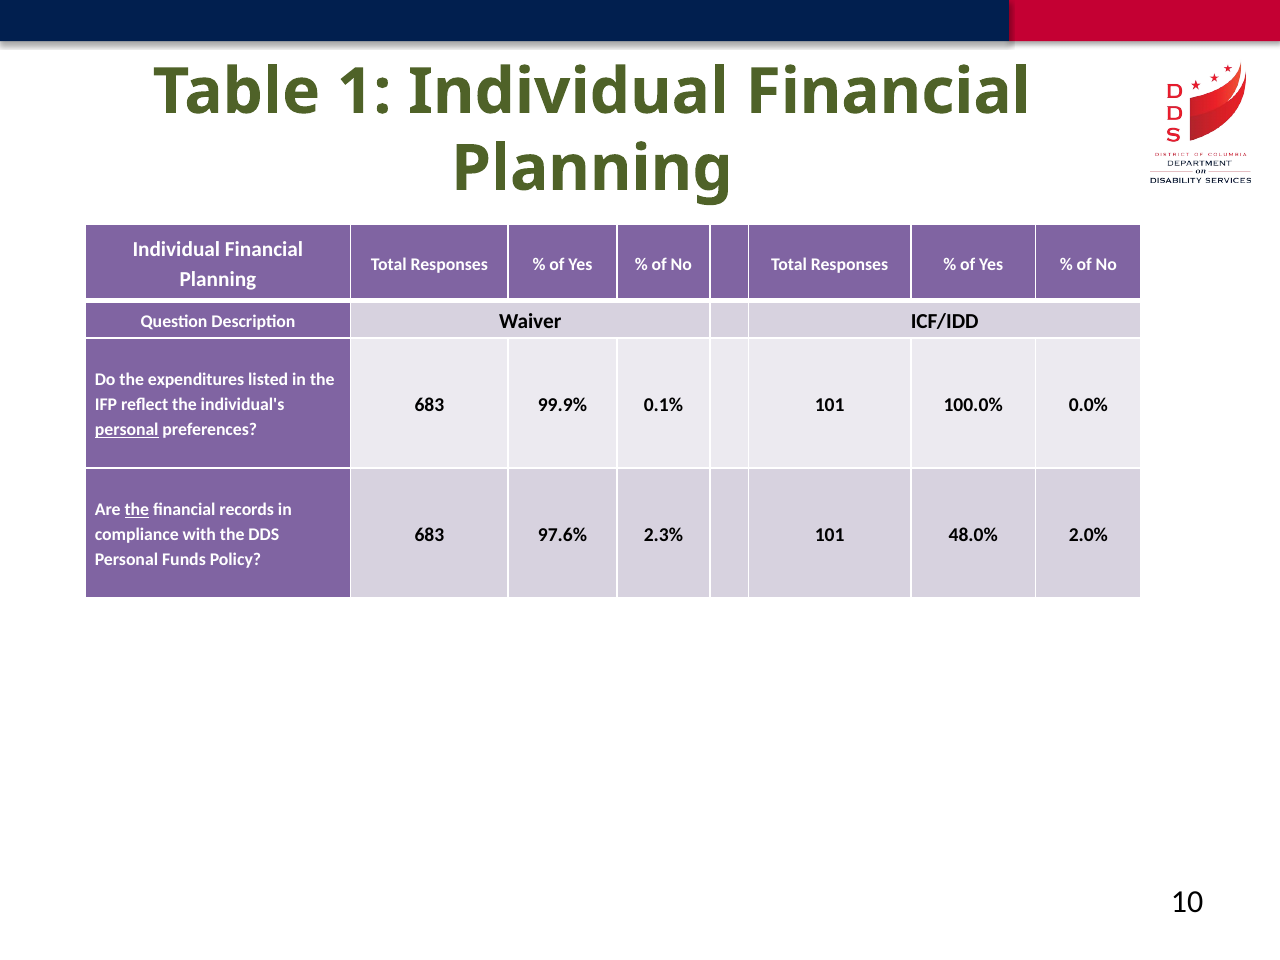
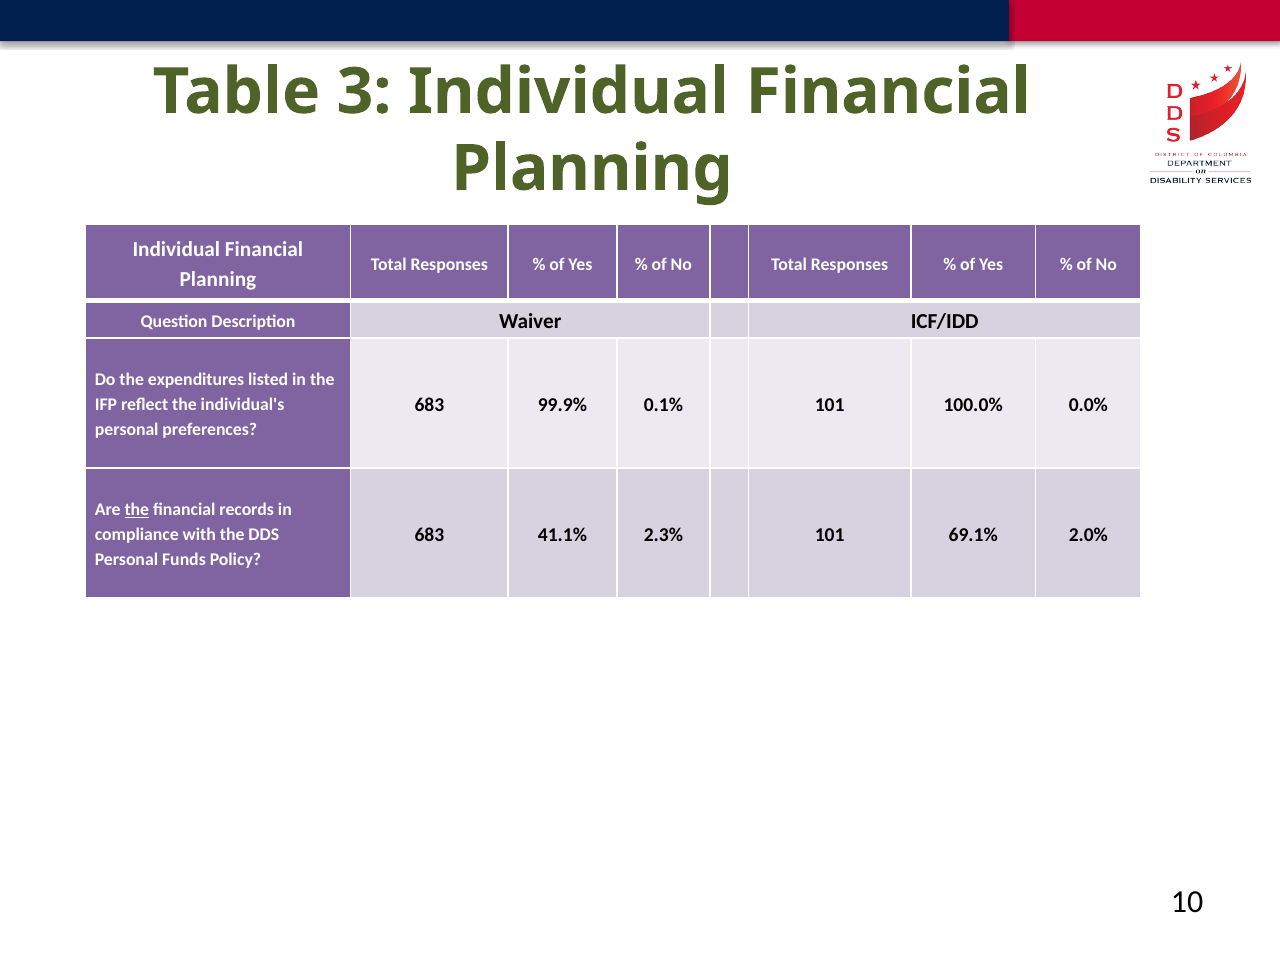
1: 1 -> 3 (364, 92)
personal underline: present -> none (127, 430)
97.6%: 97.6% -> 41.1% (562, 535)
48.0%: 48.0% -> 69.1% (973, 535)
